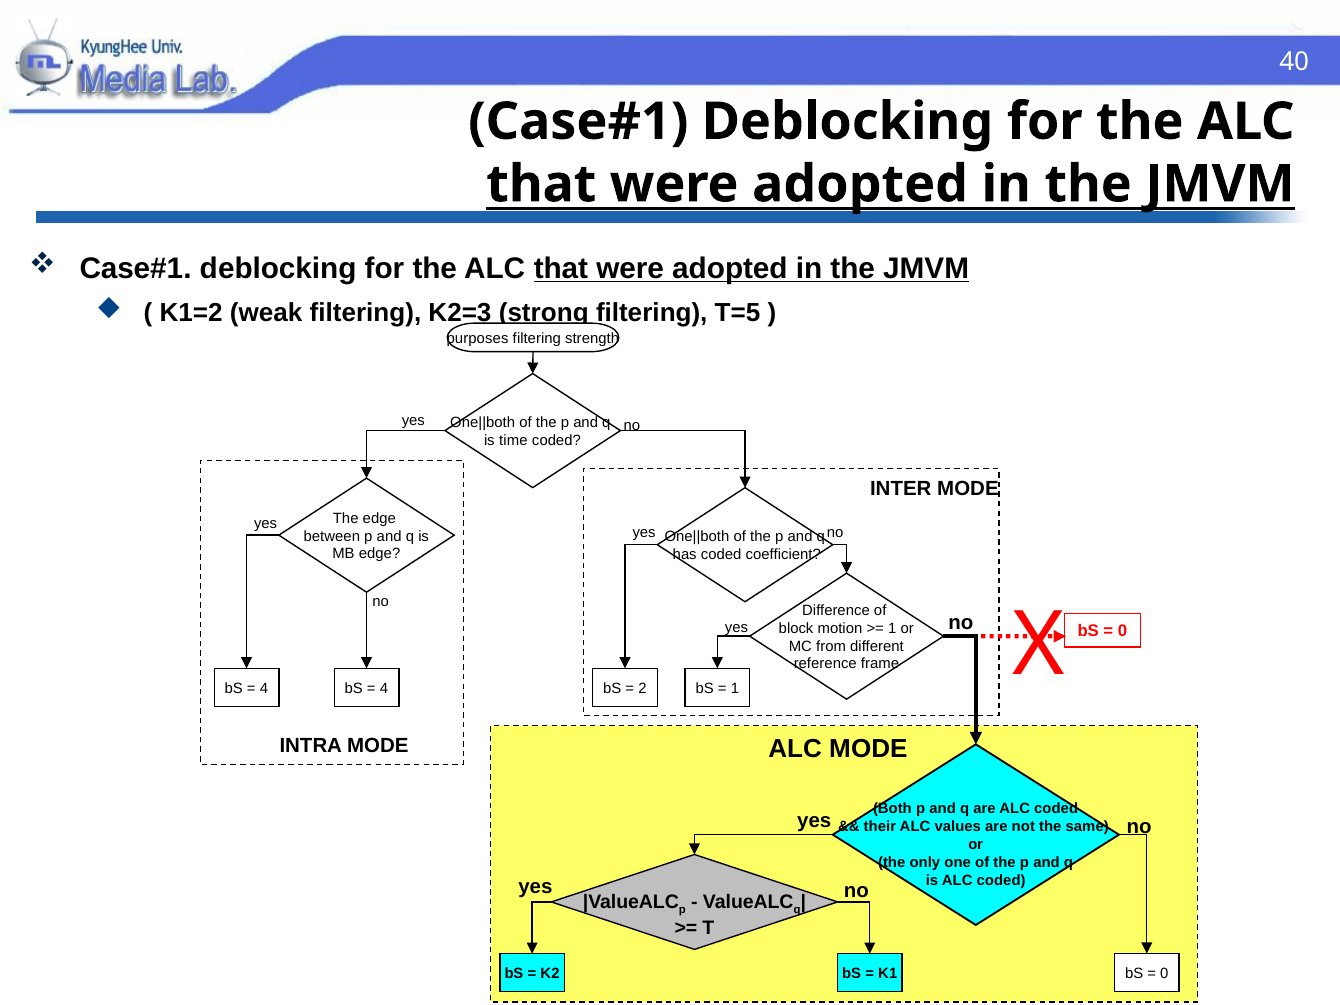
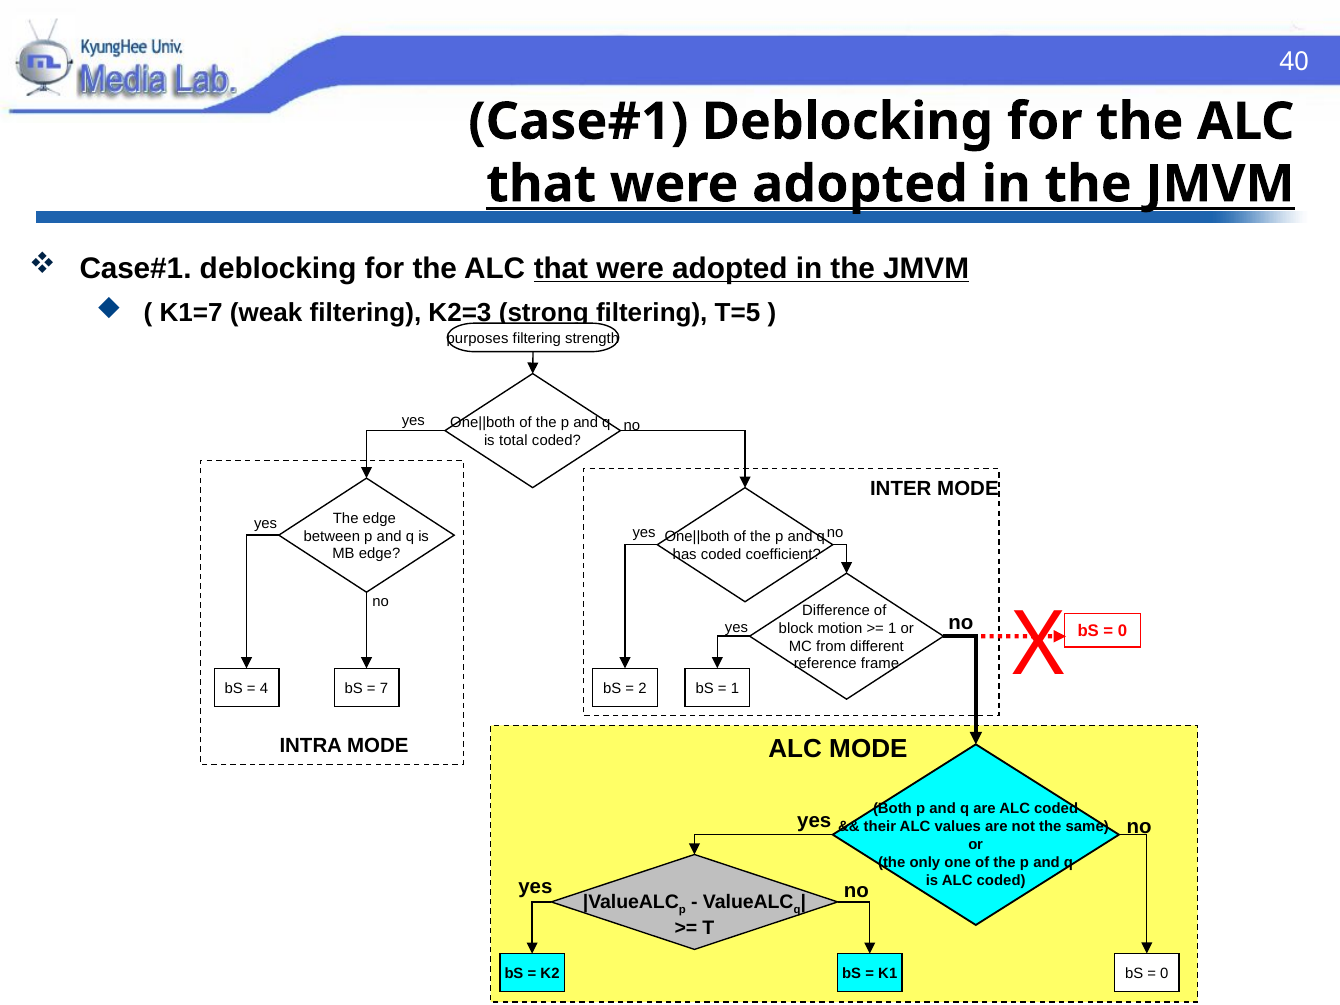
K1=2: K1=2 -> K1=7 (191, 313)
time: time -> total (513, 441)
4: 4 -> 7 (384, 688)
